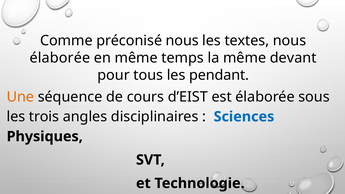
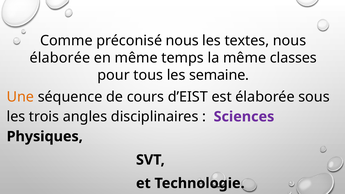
devant: devant -> classes (293, 58)
pendant: pendant -> semaine (219, 75)
Sciences colour: blue -> purple (244, 117)
